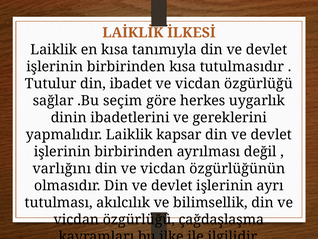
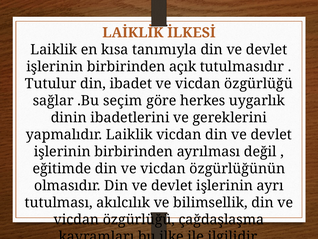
birbirinden kısa: kısa -> açık (183, 67)
Laiklik kapsar: kapsar -> vicdan (179, 134)
varlığını: varlığını -> eğitimde (62, 168)
